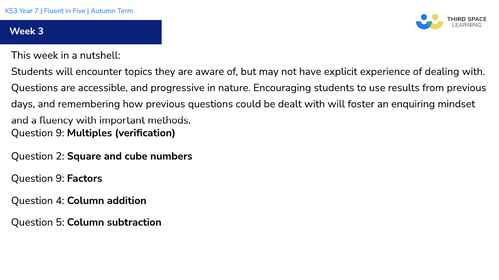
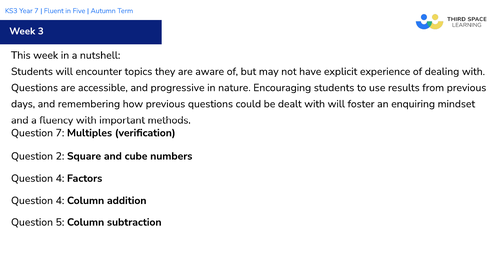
9: 9 -> 7 (60, 133)
9: 9 -> 4 (60, 179)
